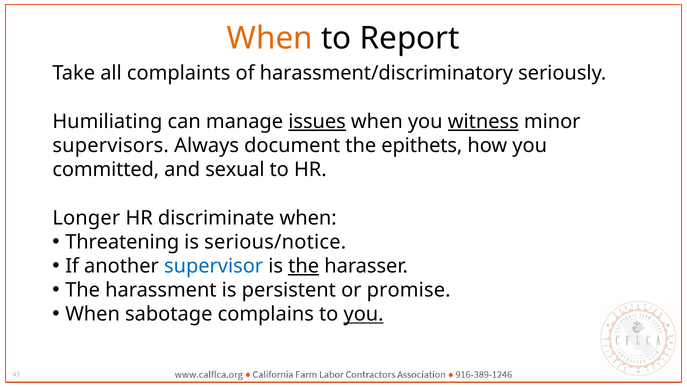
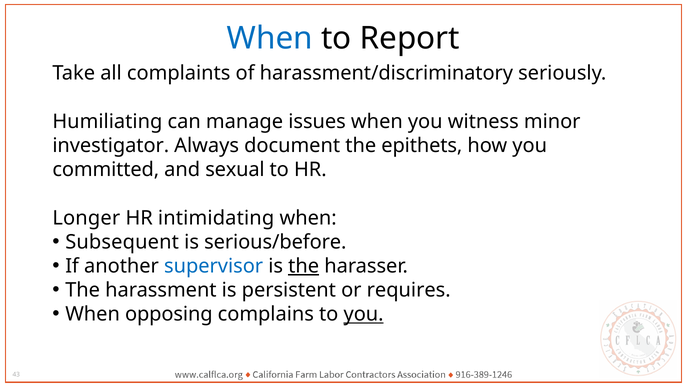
When colour: orange -> blue (270, 38)
issues underline: present -> none (317, 121)
witness underline: present -> none (483, 121)
supervisors: supervisors -> investigator (111, 145)
discriminate: discriminate -> intimidating (216, 218)
Threatening: Threatening -> Subsequent (122, 242)
serious/notice: serious/notice -> serious/before (275, 242)
promise: promise -> requires (409, 290)
sabotage: sabotage -> opposing (169, 314)
